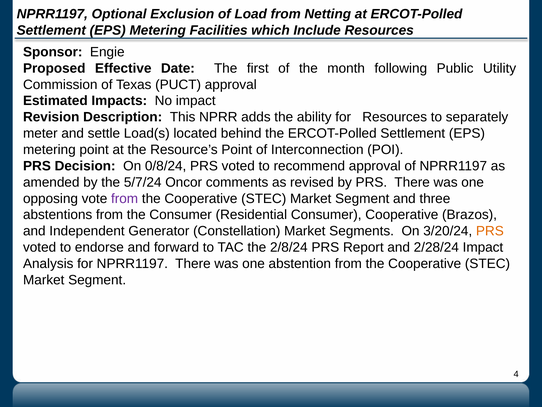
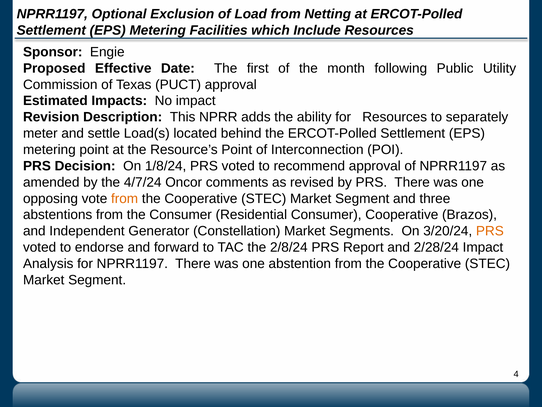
0/8/24: 0/8/24 -> 1/8/24 (166, 166)
5/7/24: 5/7/24 -> 4/7/24 (143, 182)
from colour: purple -> orange (125, 198)
